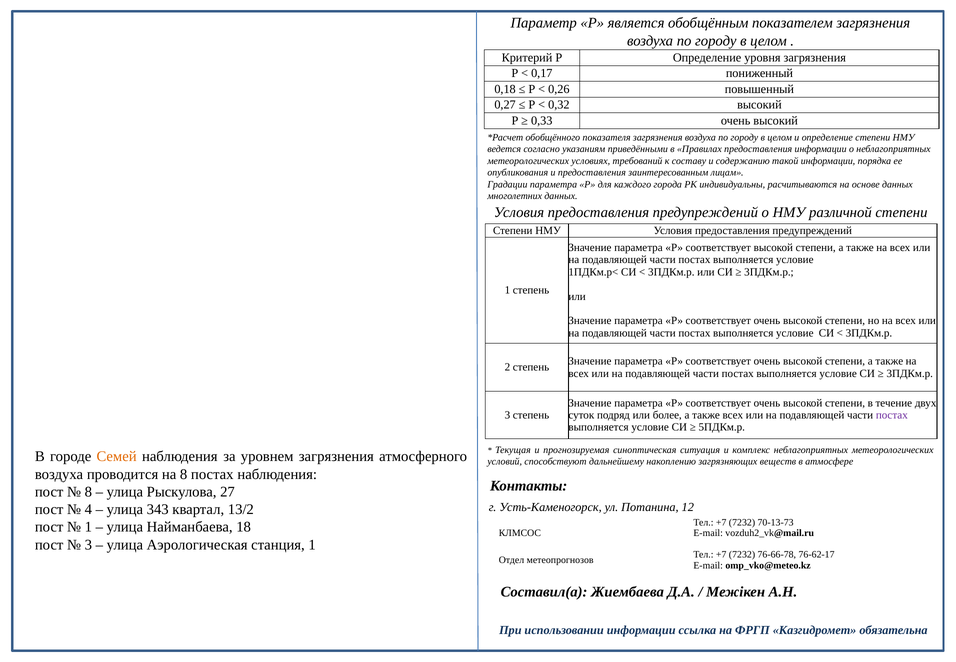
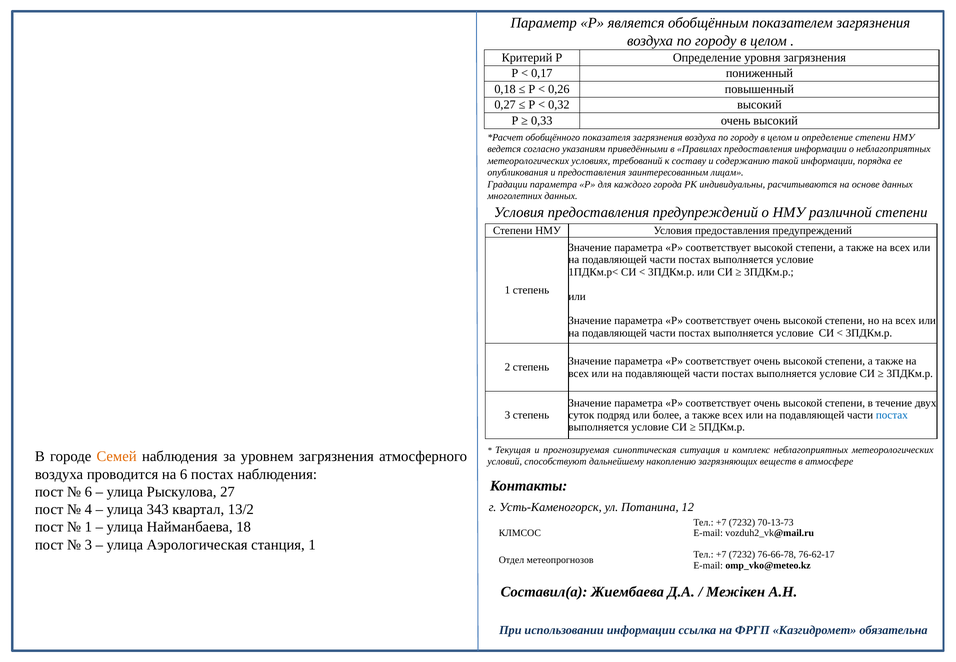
постах colour: purple -> blue (892, 415)
на 8: 8 -> 6 (184, 474)
8: 8 -> 6 (88, 492)
